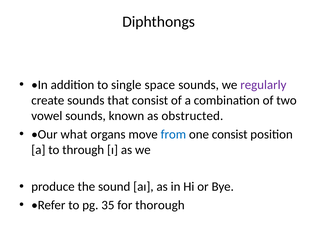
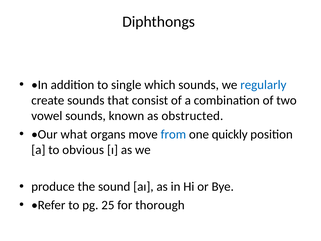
space: space -> which (160, 85)
regularly colour: purple -> blue (263, 85)
one consist: consist -> quickly (230, 134)
through: through -> obvious (83, 150)
35: 35 -> 25 (108, 205)
